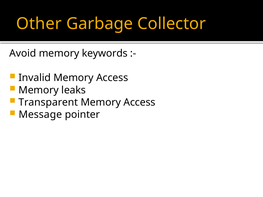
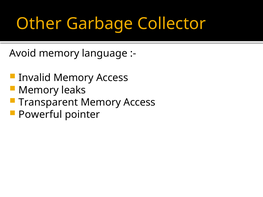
keywords: keywords -> language (105, 53)
Message: Message -> Powerful (40, 115)
